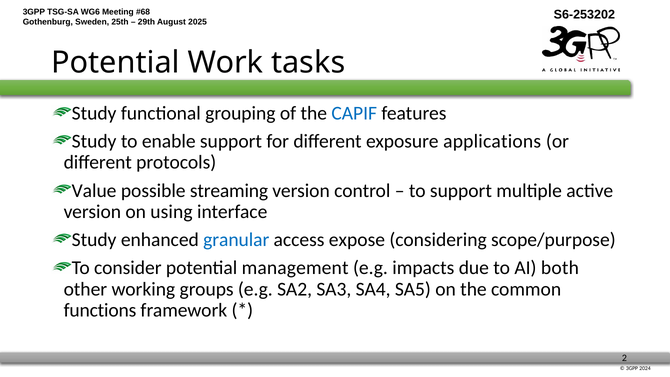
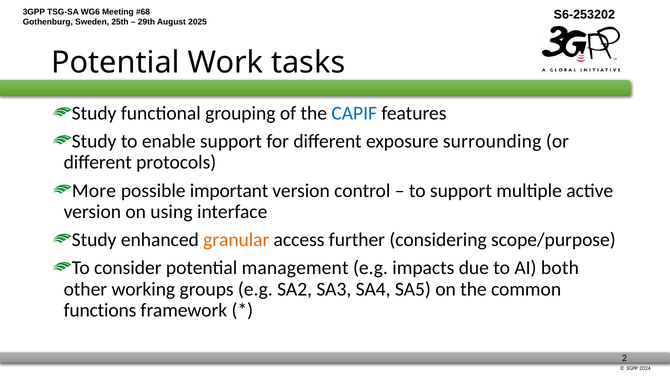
applications: applications -> surrounding (492, 141)
Value: Value -> More (94, 191)
streaming: streaming -> important (229, 191)
granular colour: blue -> orange (236, 240)
expose: expose -> further (357, 240)
